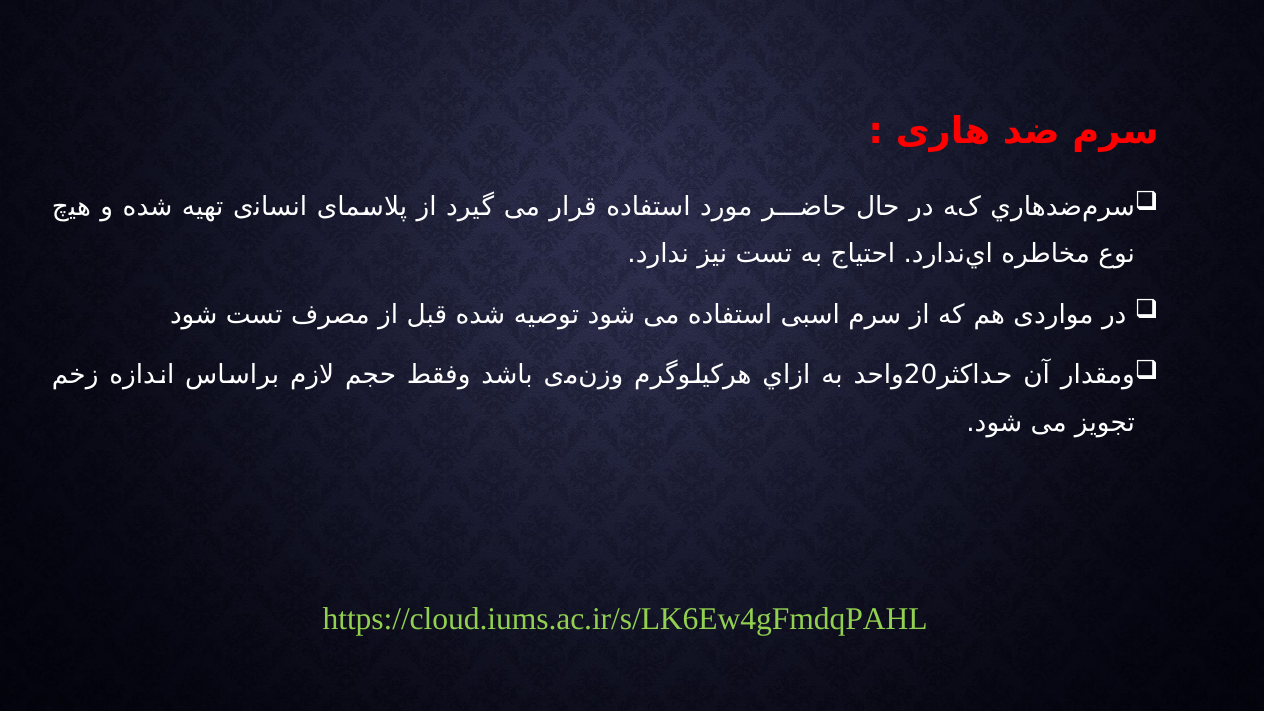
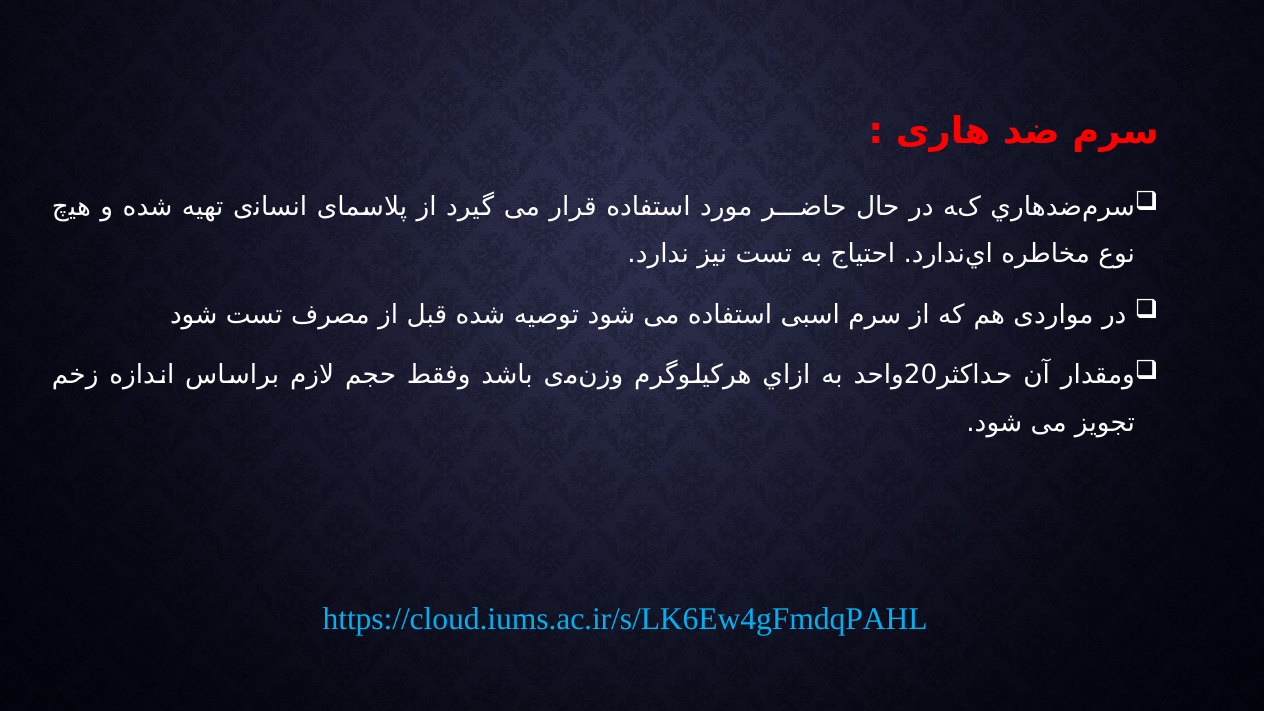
https://cloud.iums.ac.ir/s/LK6Ew4gFmdqPAHL colour: light green -> light blue (625, 619)
